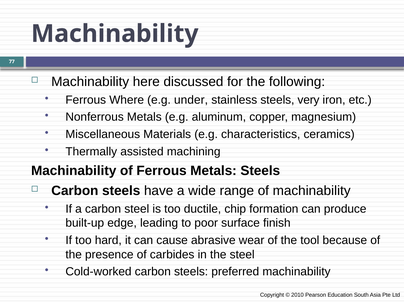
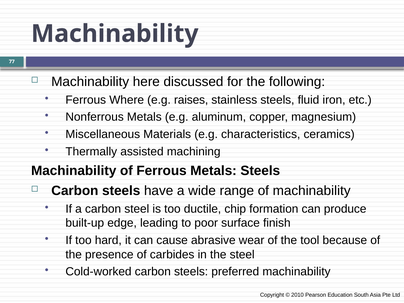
under: under -> raises (191, 100)
very: very -> fluid (308, 100)
